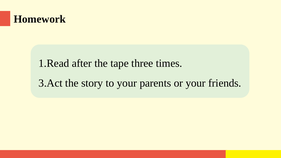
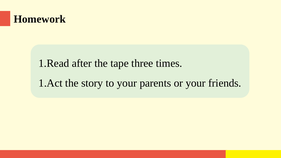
3.Act: 3.Act -> 1.Act (51, 83)
